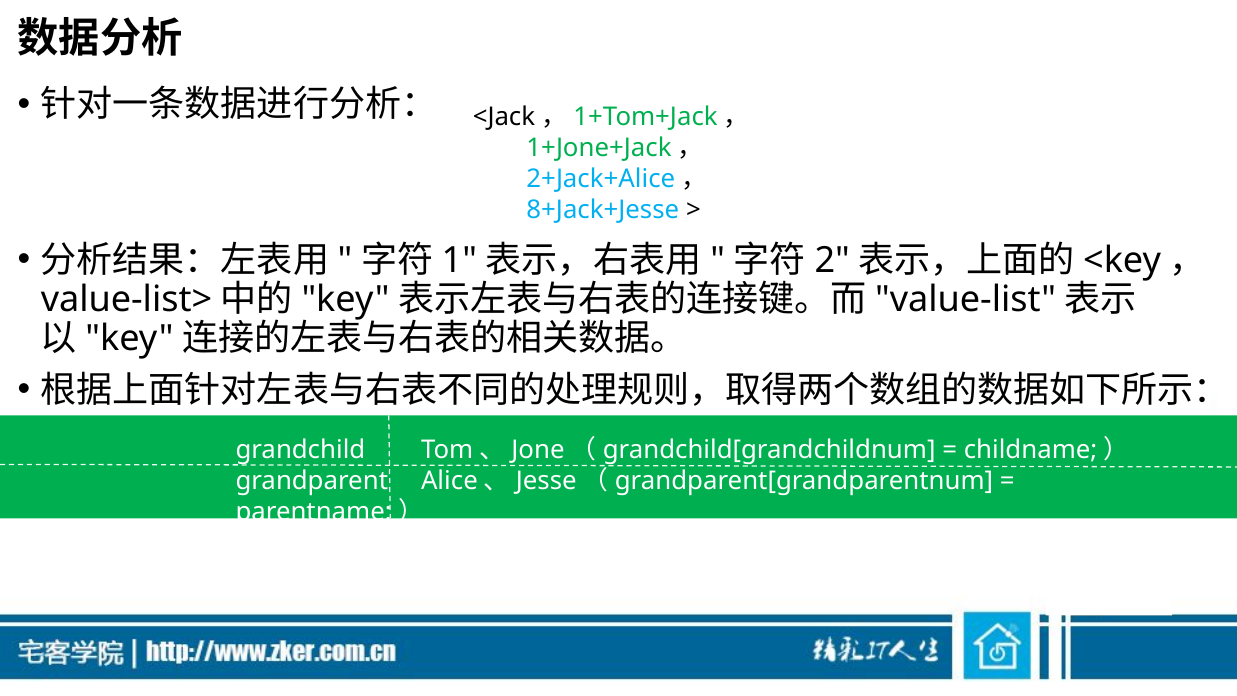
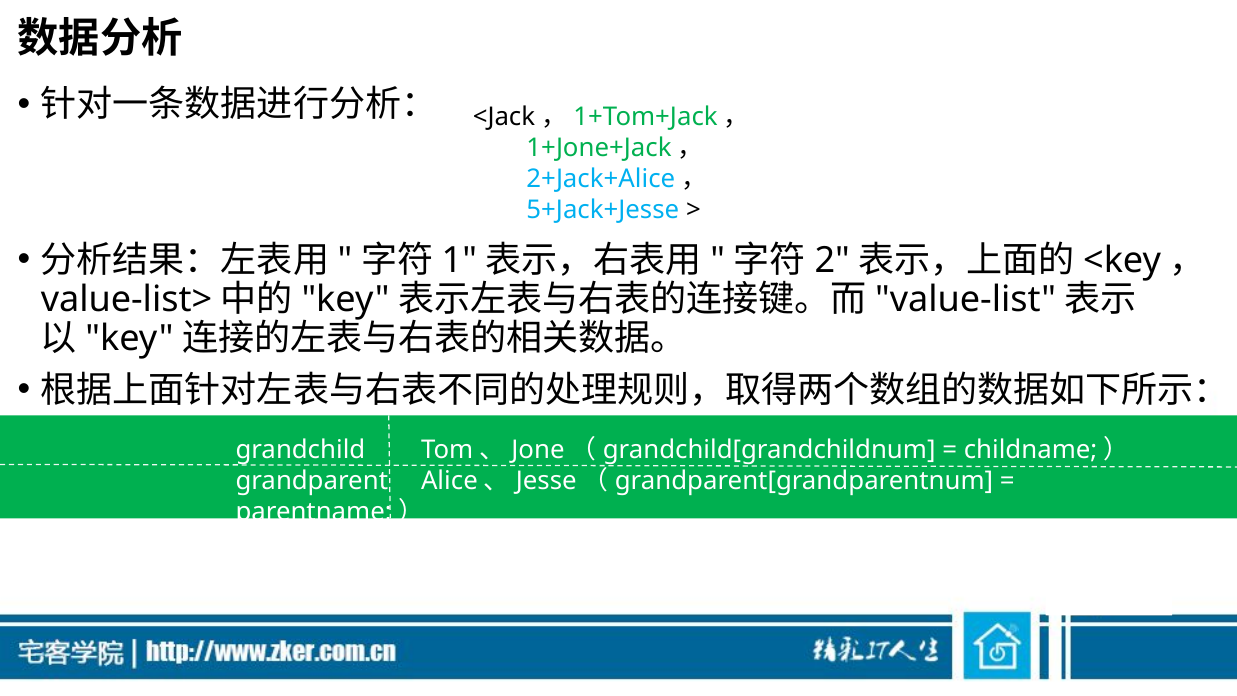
8+Jack+Jesse: 8+Jack+Jesse -> 5+Jack+Jesse (603, 210)
